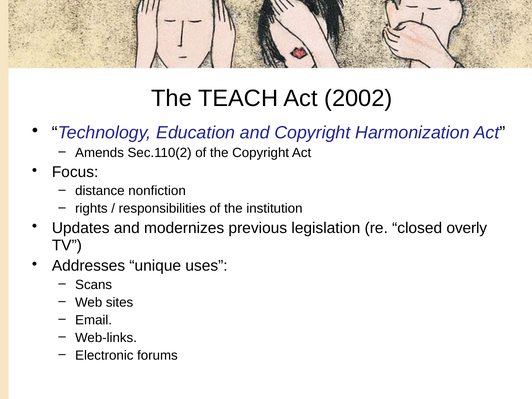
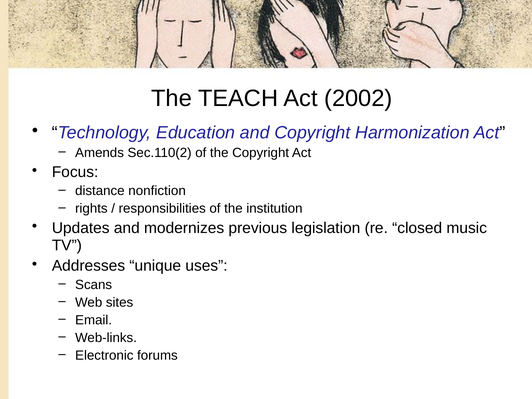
overly: overly -> music (467, 228)
